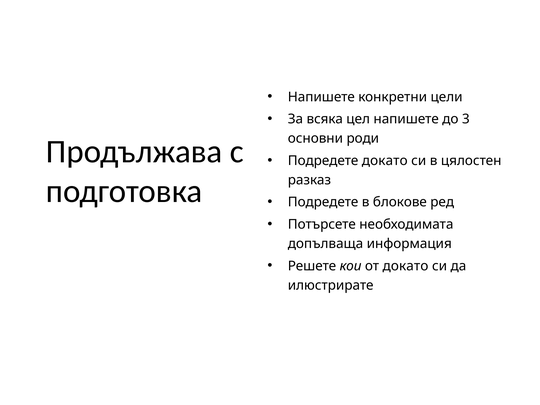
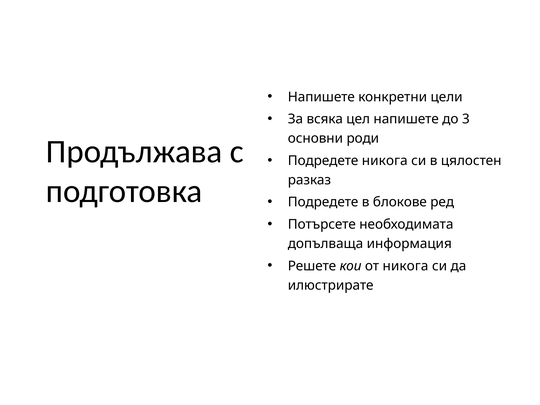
Подредете докато: докато -> никога (385, 161)
от докато: докато -> никога (405, 266)
